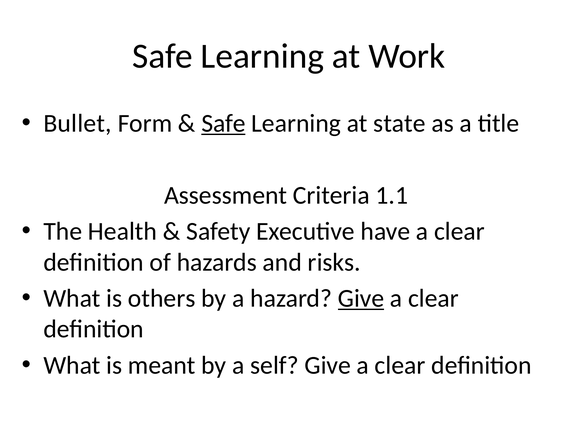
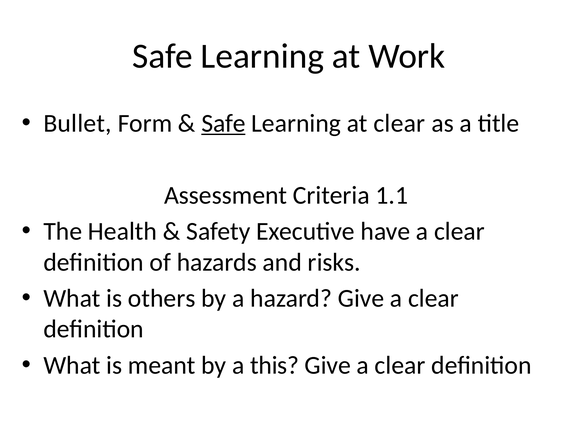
at state: state -> clear (399, 123)
Give underline: present -> none (361, 298)
self: self -> this (275, 365)
